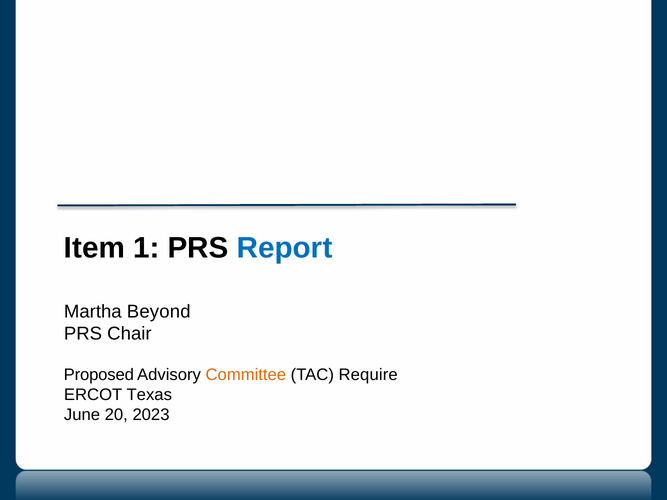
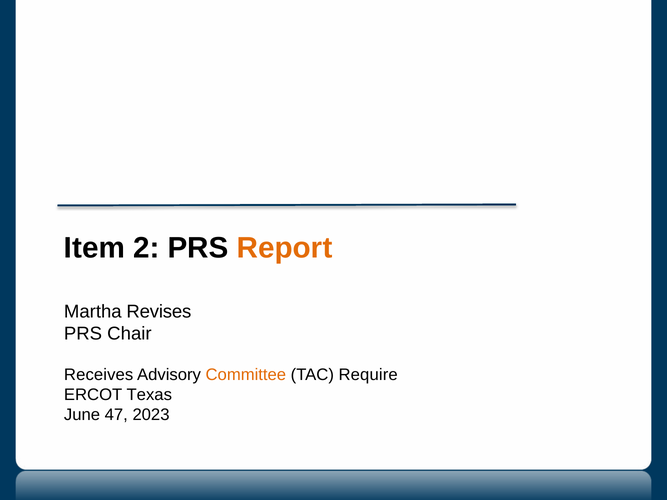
1: 1 -> 2 (146, 248)
Report colour: blue -> orange (285, 248)
Beyond: Beyond -> Revises (159, 312)
Proposed: Proposed -> Receives (99, 375)
20: 20 -> 47 (116, 415)
